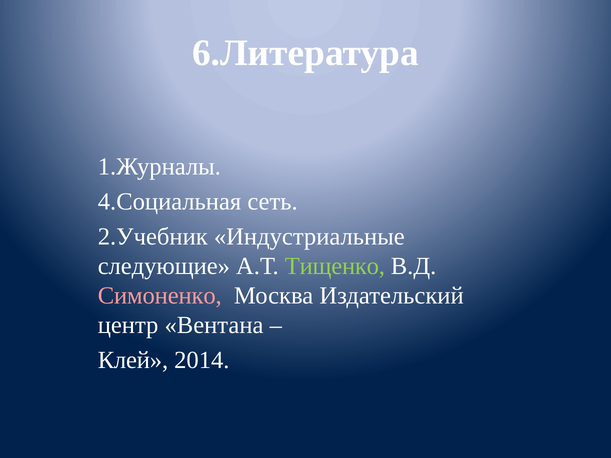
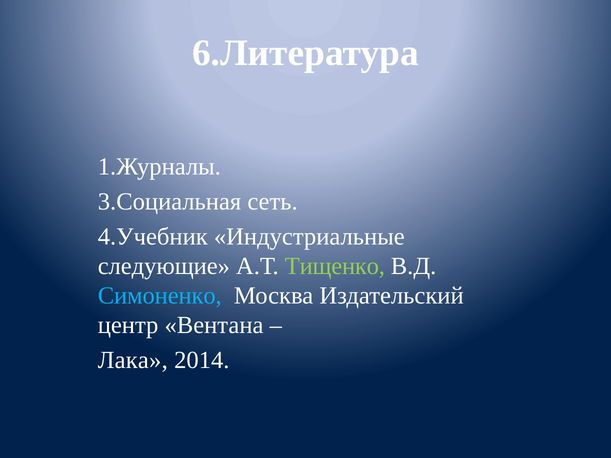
4.Социальная: 4.Социальная -> 3.Социальная (170, 202)
2.Учебник: 2.Учебник -> 4.Учебник (153, 237)
Симоненко colour: pink -> light blue (160, 296)
Клей: Клей -> Лака (133, 360)
